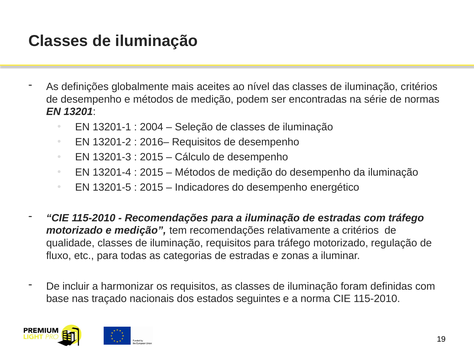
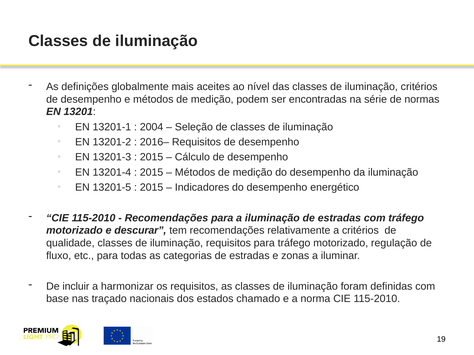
e medição: medição -> descurar (140, 231)
seguintes: seguintes -> chamado (258, 299)
